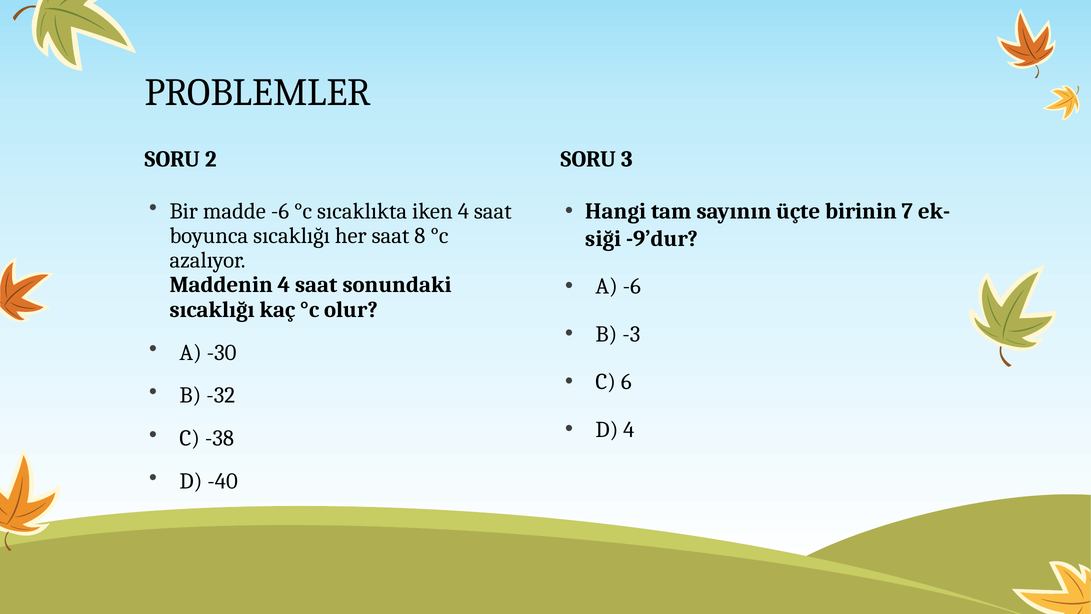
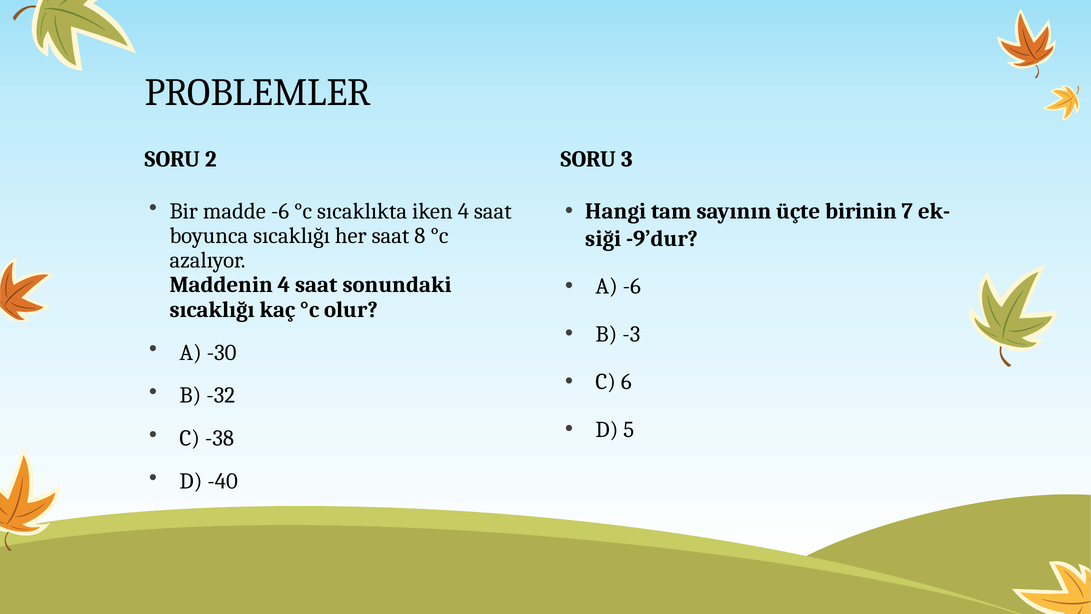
D 4: 4 -> 5 (629, 429)
